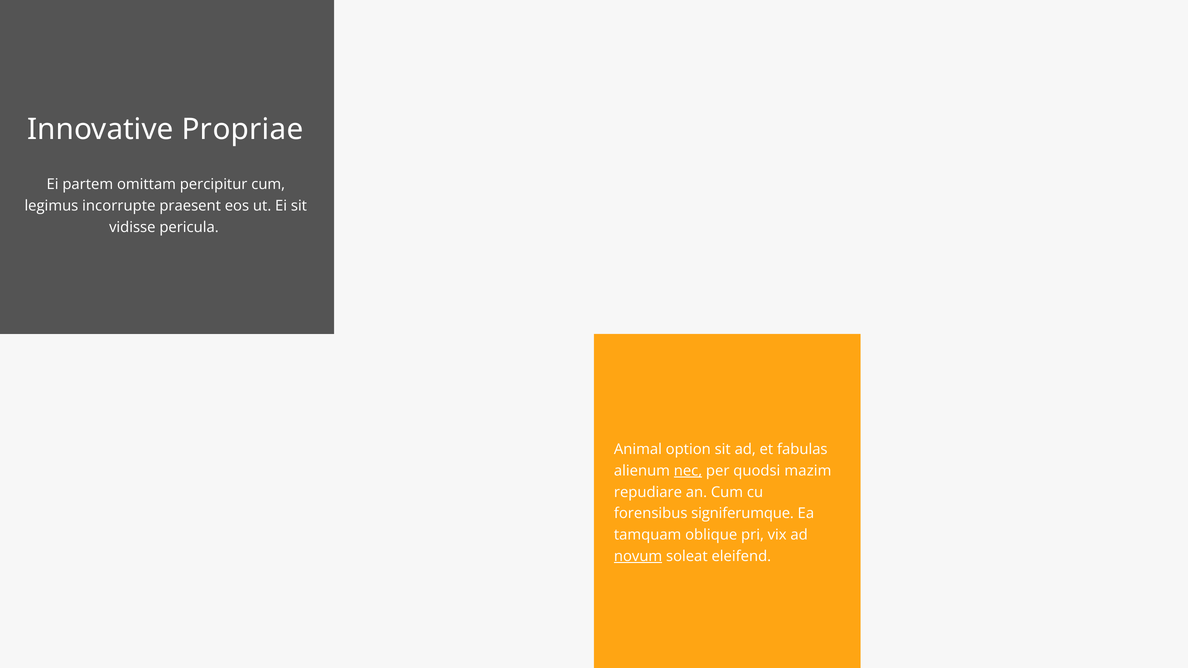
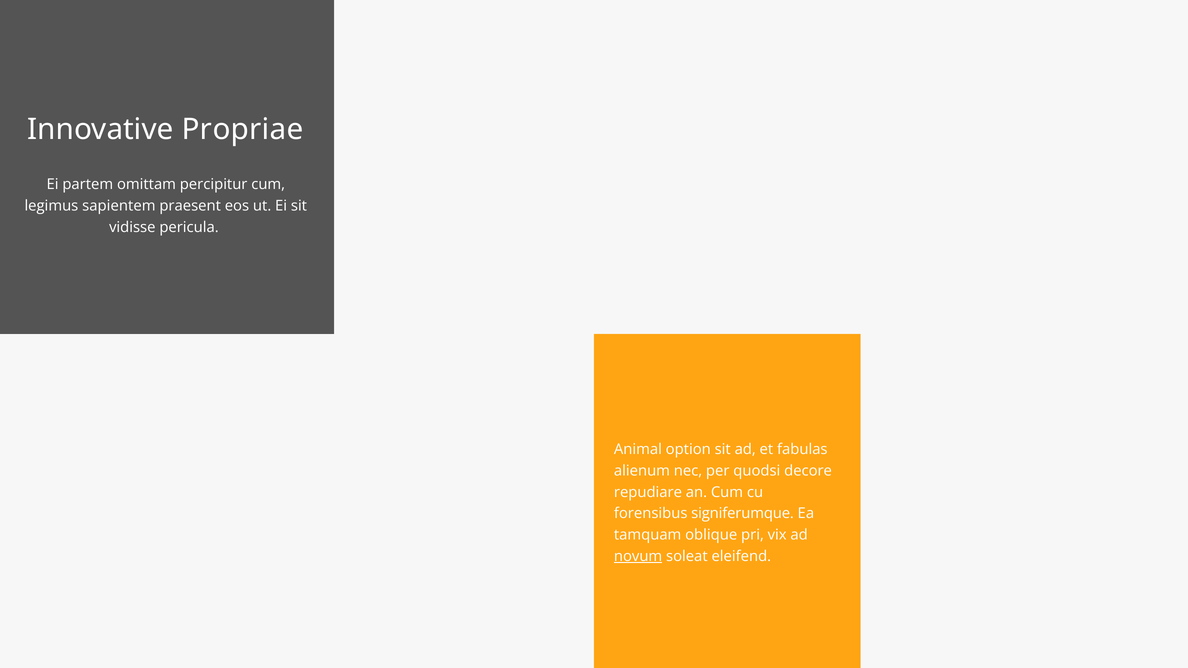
incorrupte: incorrupte -> sapientem (119, 206)
nec underline: present -> none (688, 471)
mazim: mazim -> decore (808, 471)
